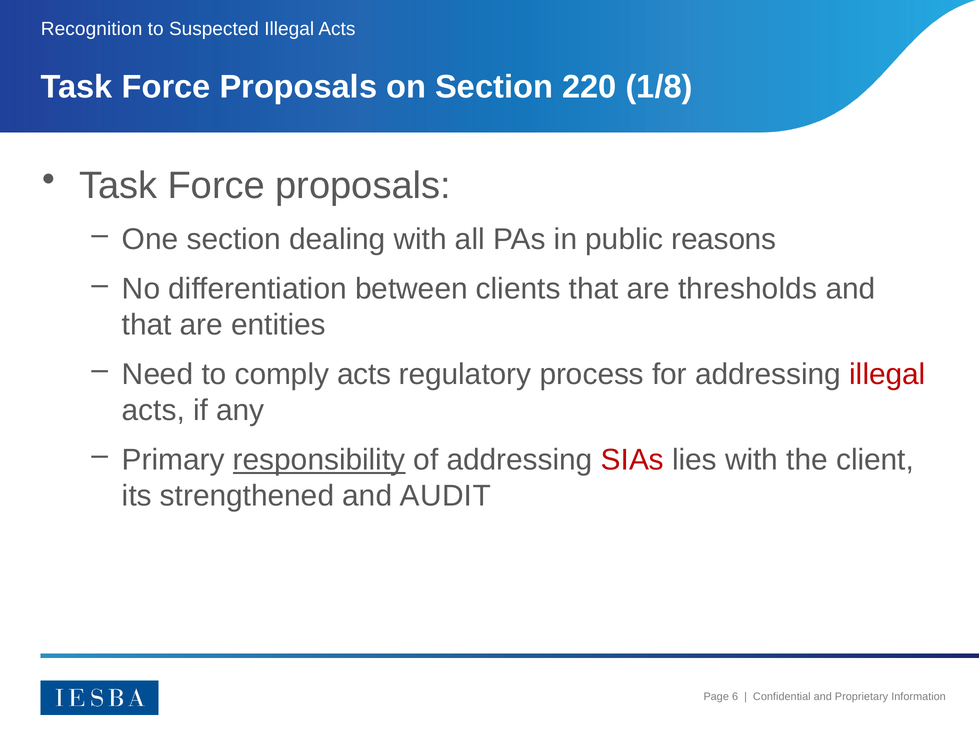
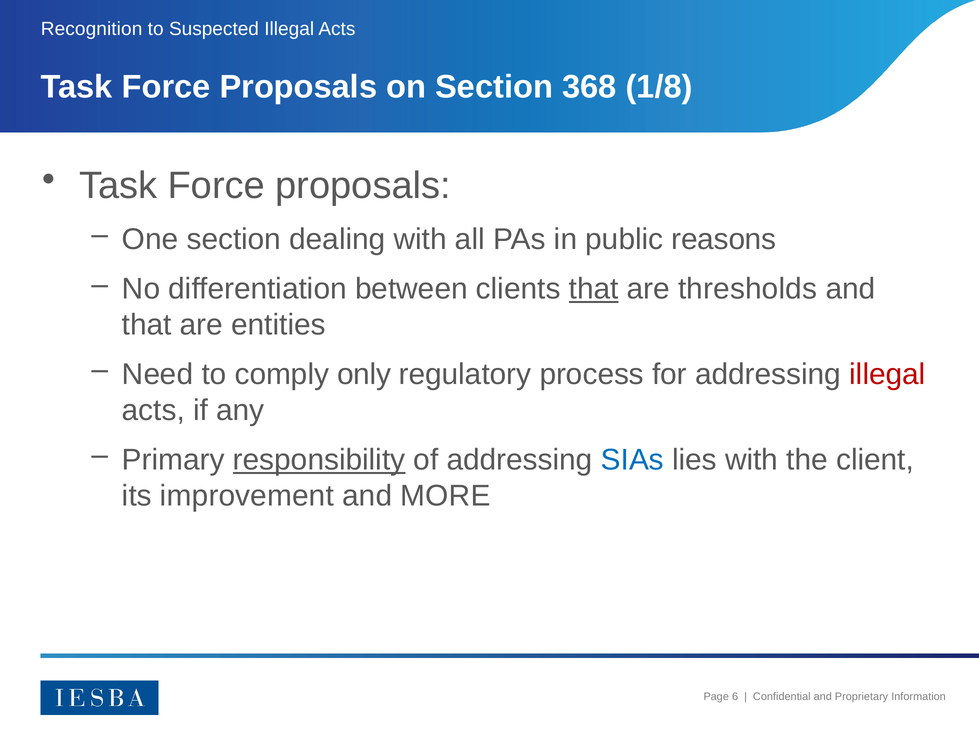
220: 220 -> 368 (589, 87)
that underline: none -> present (594, 289)
comply acts: acts -> only (364, 374)
SIAs colour: red -> blue (632, 460)
strengthened: strengthened -> improvement (247, 495)
AUDIT: AUDIT -> MORE (445, 495)
